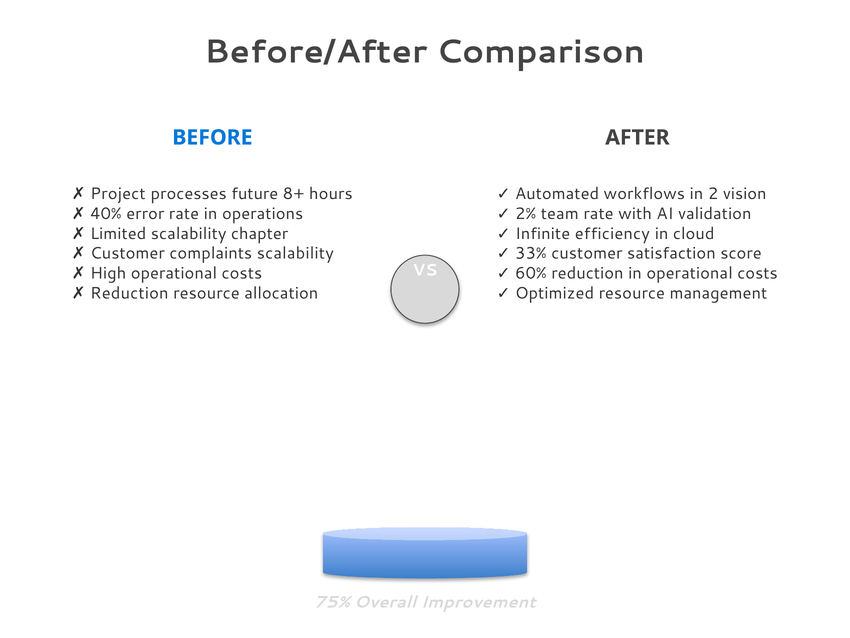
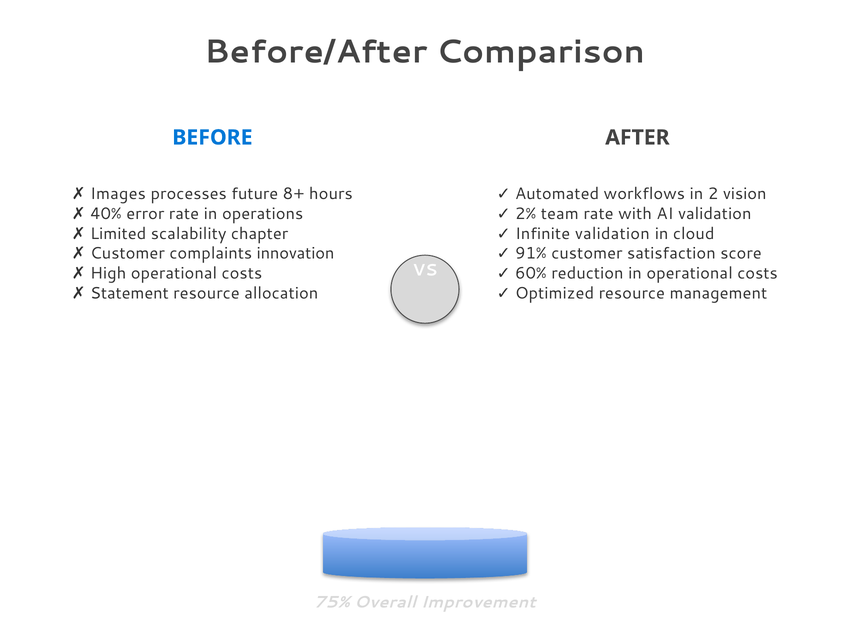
Project: Project -> Images (118, 194)
Infinite efficiency: efficiency -> validation (612, 233)
complaints scalability: scalability -> innovation (295, 253)
33%: 33% -> 91% (531, 253)
Reduction: Reduction -> Statement (129, 293)
